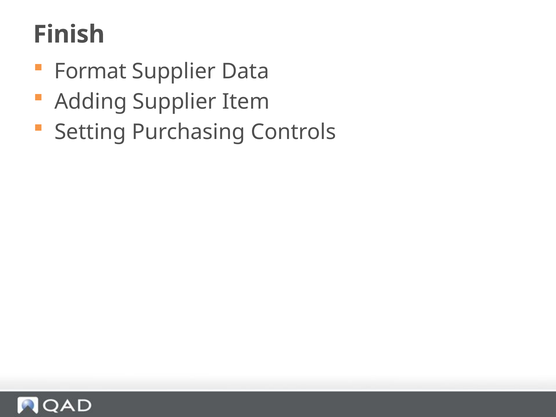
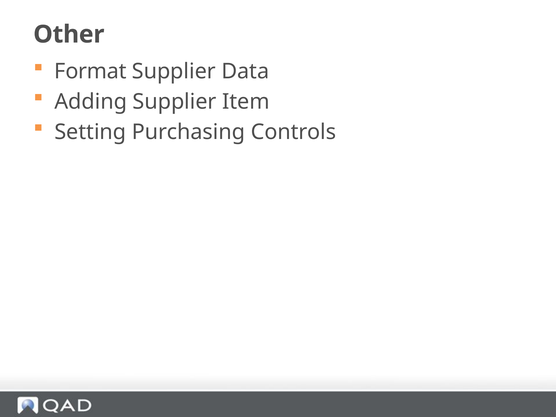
Finish: Finish -> Other (69, 34)
